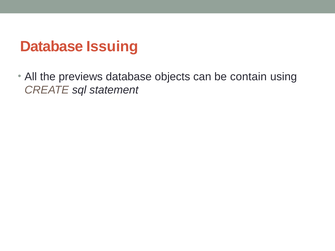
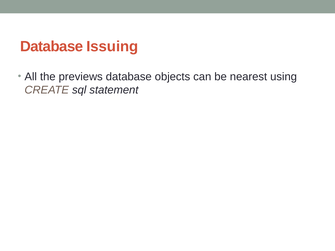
contain: contain -> nearest (248, 77)
